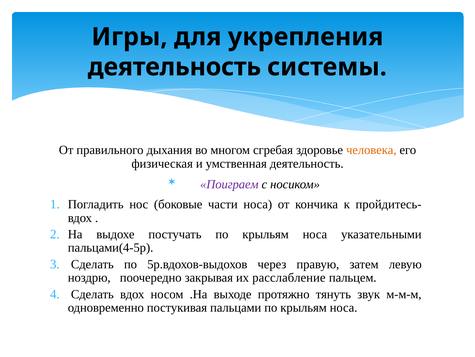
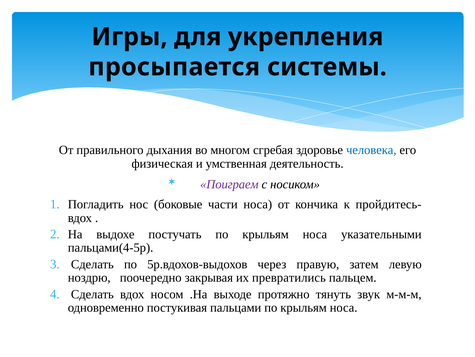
деятельность: деятельность -> просыпается (174, 67)
человека colour: orange -> blue (371, 150)
расслабление: расслабление -> превратились (289, 277)
